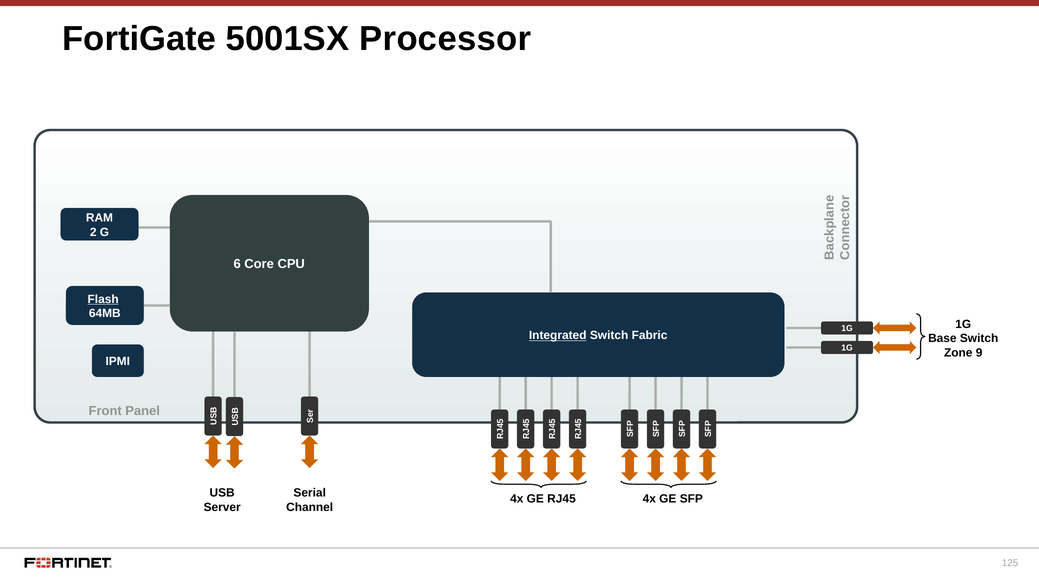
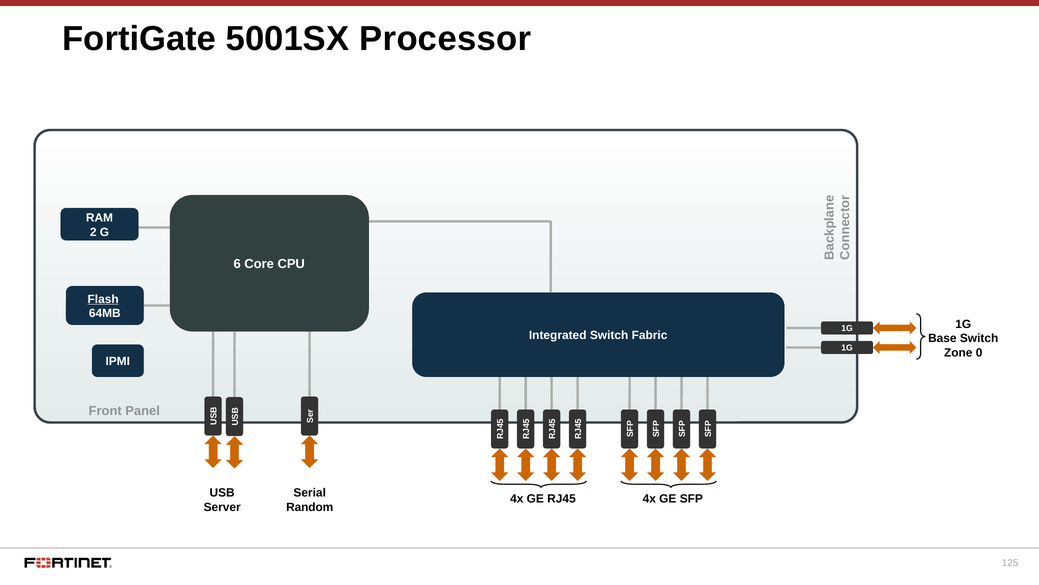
Integrated underline: present -> none (558, 335)
9: 9 -> 0 (979, 353)
Channel: Channel -> Random (310, 507)
